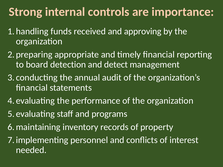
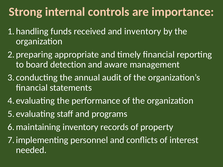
and approving: approving -> inventory (143, 31)
detect: detect -> aware (116, 65)
